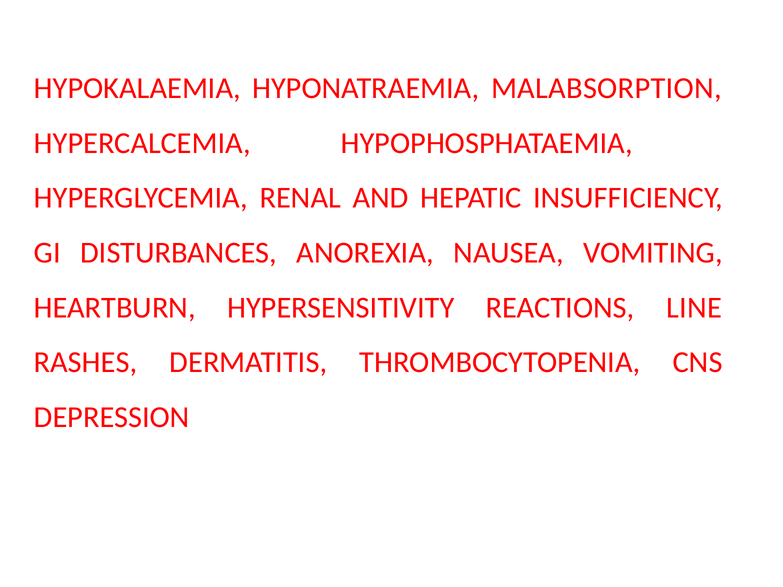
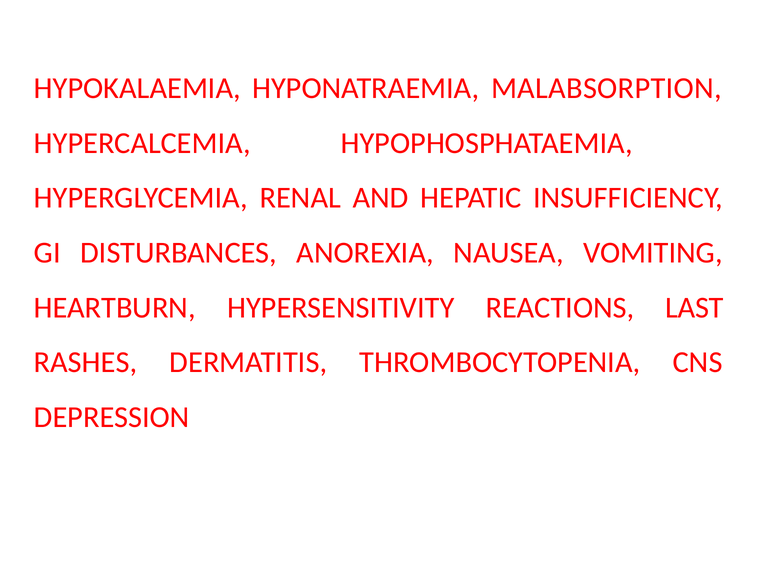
LINE: LINE -> LAST (694, 308)
